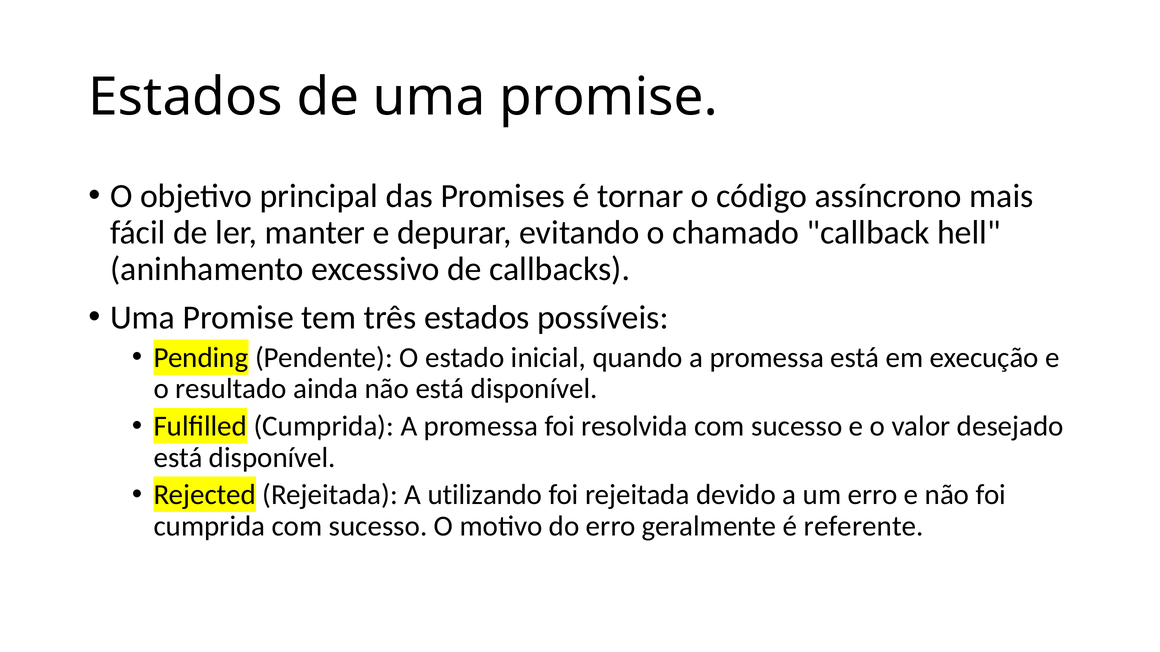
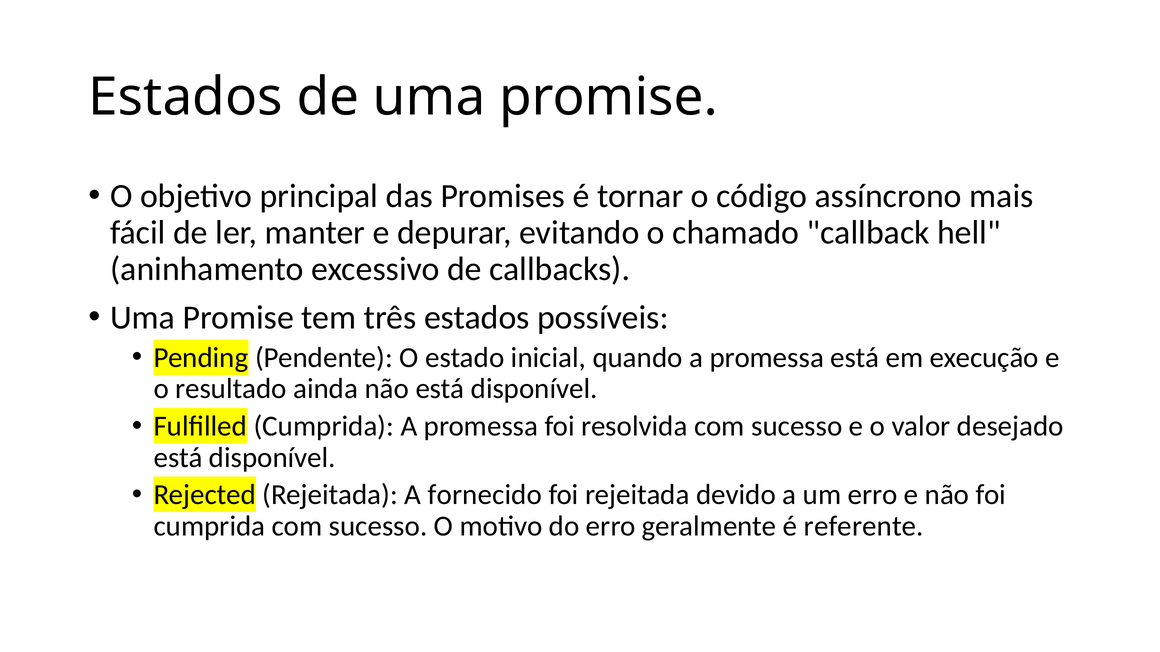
utilizando: utilizando -> fornecido (485, 495)
